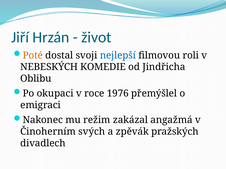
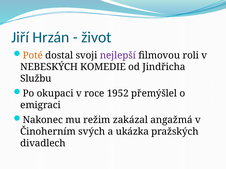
nejlepší colour: blue -> purple (118, 55)
Oblibu: Oblibu -> Službu (36, 79)
1976: 1976 -> 1952 (118, 94)
zpěvák: zpěvák -> ukázka (132, 132)
